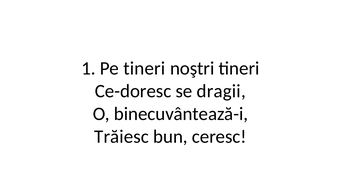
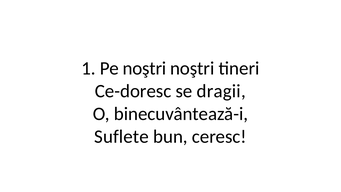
Pe tineri: tineri -> noştri (144, 68)
Trăiesc: Trăiesc -> Suflete (121, 136)
